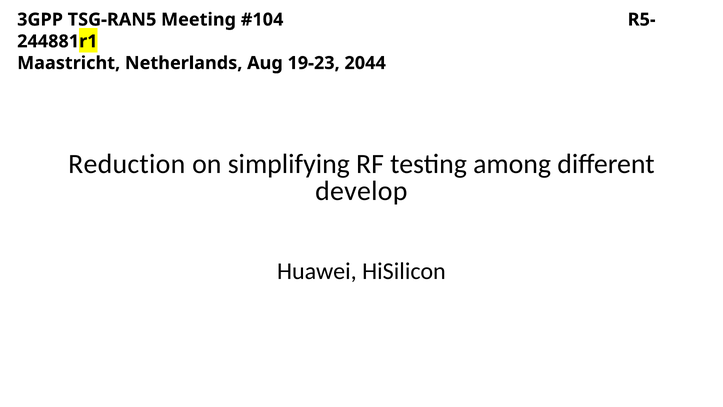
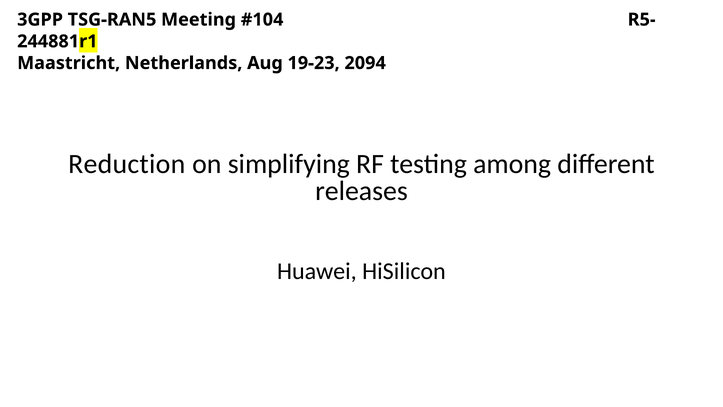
2044: 2044 -> 2094 (365, 63)
develop: develop -> releases (361, 191)
